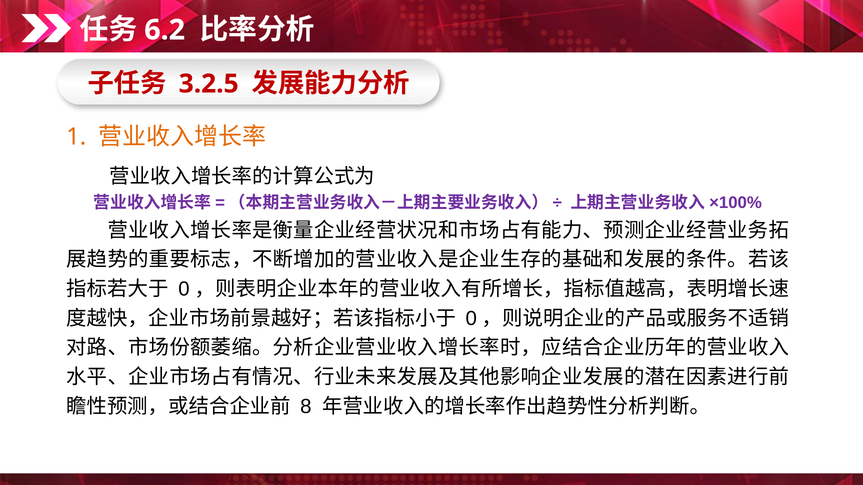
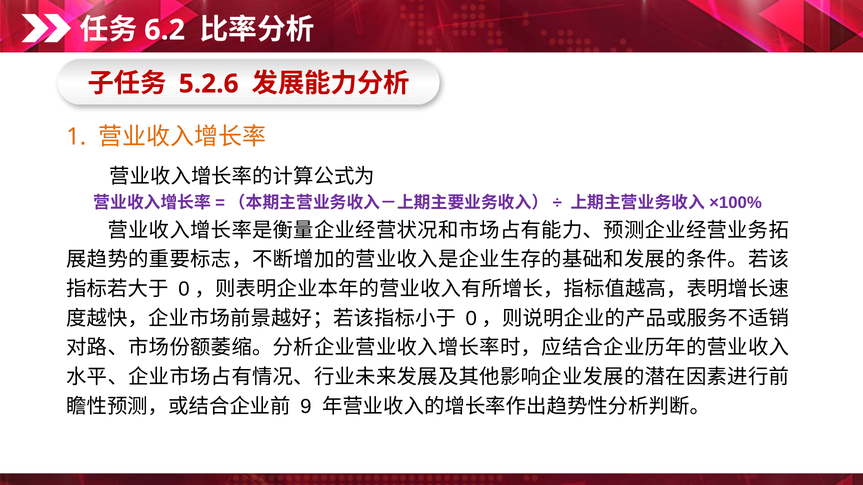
3.2.5: 3.2.5 -> 5.2.6 (209, 84)
8: 8 -> 9 (306, 407)
